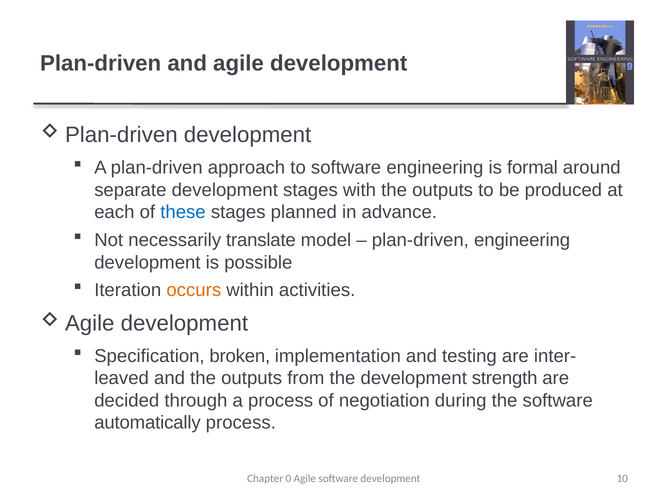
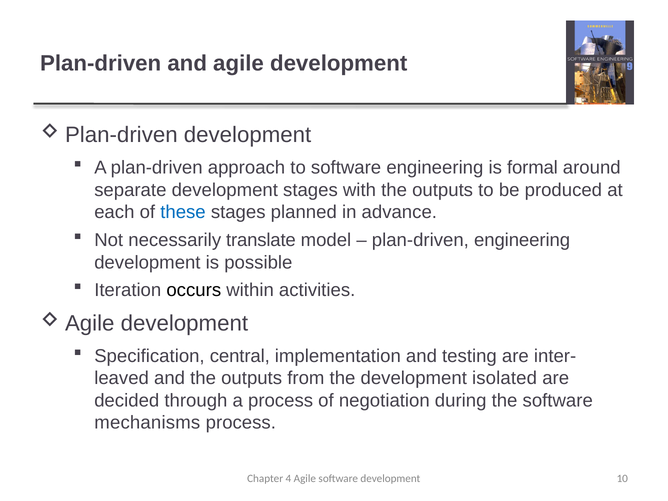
occurs colour: orange -> black (194, 290)
broken: broken -> central (240, 356)
strength: strength -> isolated (504, 378)
automatically: automatically -> mechanisms (147, 423)
0: 0 -> 4 (288, 478)
